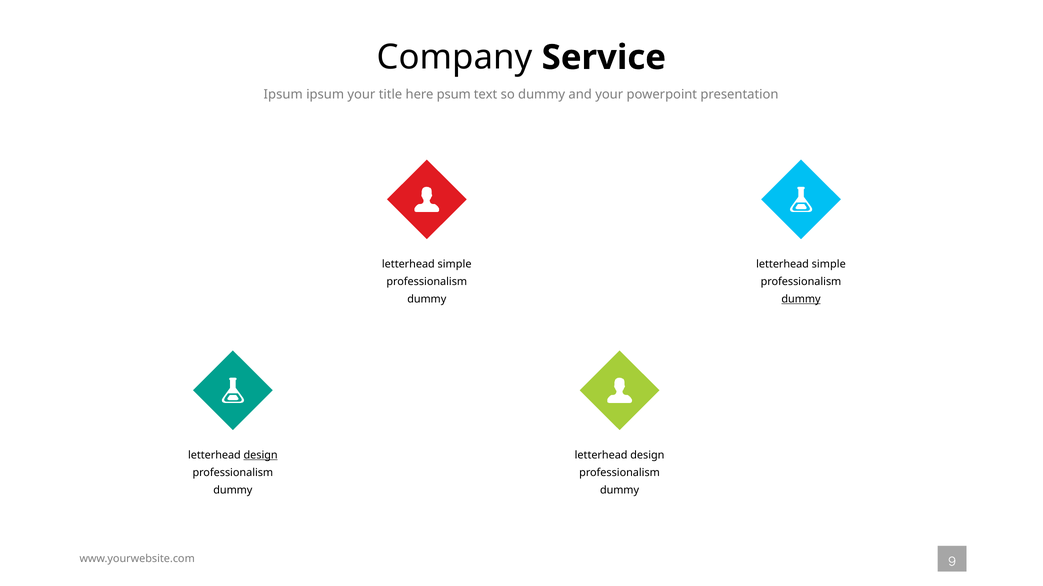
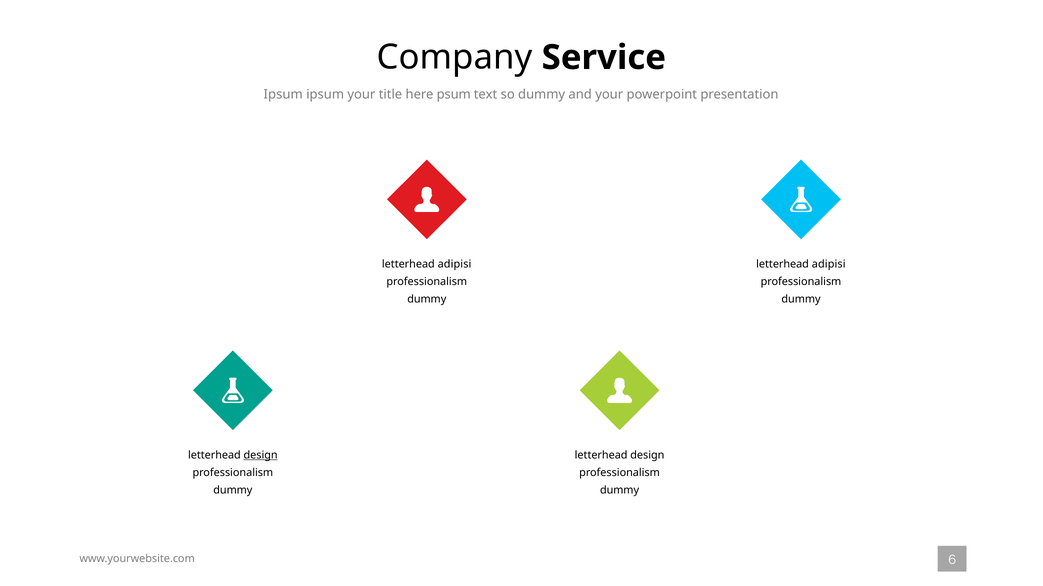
simple: simple -> adipisi (455, 265)
simple: simple -> adipisi (829, 265)
dummy underline: present -> none (801, 299)
9: 9 -> 6 (952, 560)
